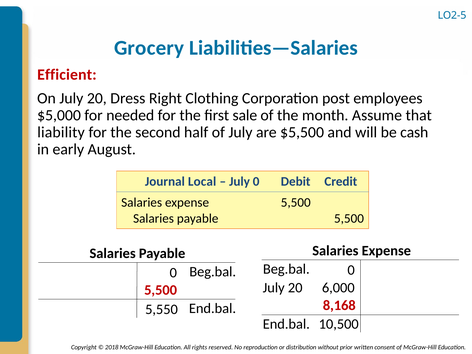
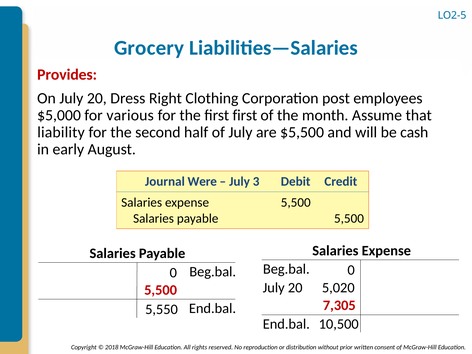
Efficient: Efficient -> Provides (67, 75)
needed: needed -> various (130, 115)
first sale: sale -> first (245, 115)
Local: Local -> Were (202, 182)
July 0: 0 -> 3 (256, 182)
6,000: 6,000 -> 5,020 (338, 288)
8,168: 8,168 -> 7,305 (339, 305)
